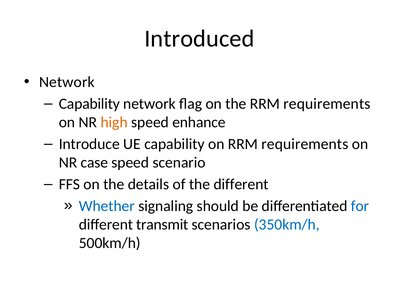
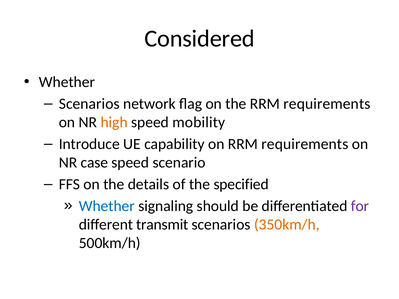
Introduced: Introduced -> Considered (200, 39)
Network: Network -> Whether (67, 82)
Capability: Capability -> Scenarios (89, 104)
enhance: enhance -> mobility (199, 122)
the different: different -> specified (241, 184)
for colour: blue -> purple (360, 206)
350km/h colour: blue -> orange (287, 225)
